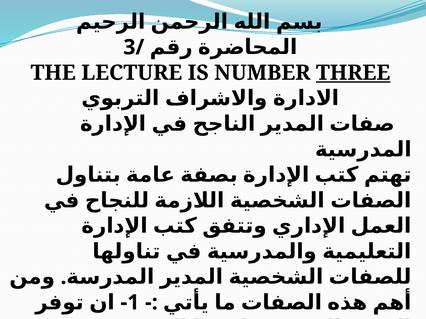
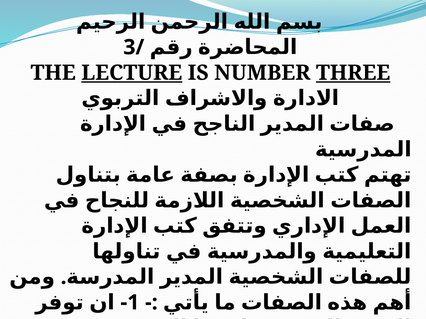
LECTURE underline: none -> present (132, 73)
